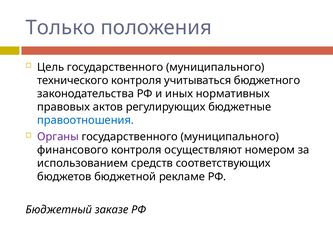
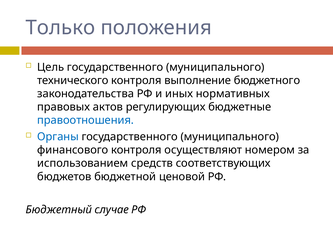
учитываться: учитываться -> выполнение (198, 81)
Органы colour: purple -> blue (58, 137)
рекламе: рекламе -> ценовой (182, 177)
заказе: заказе -> случае (112, 210)
